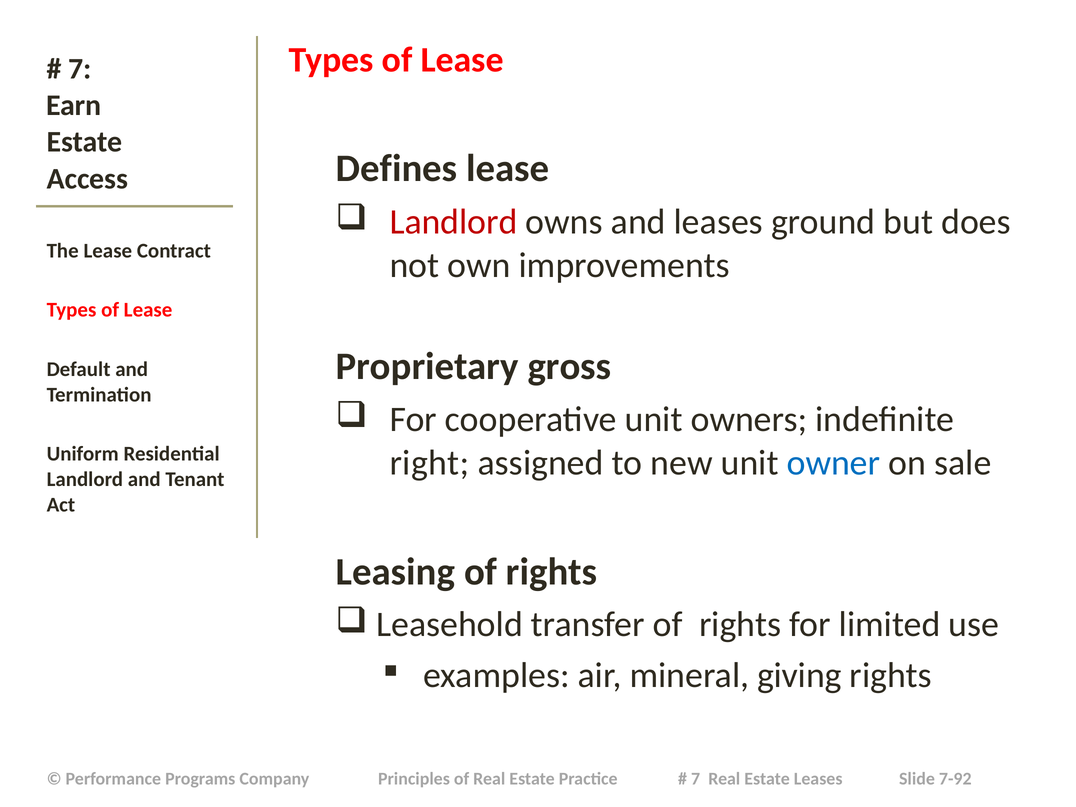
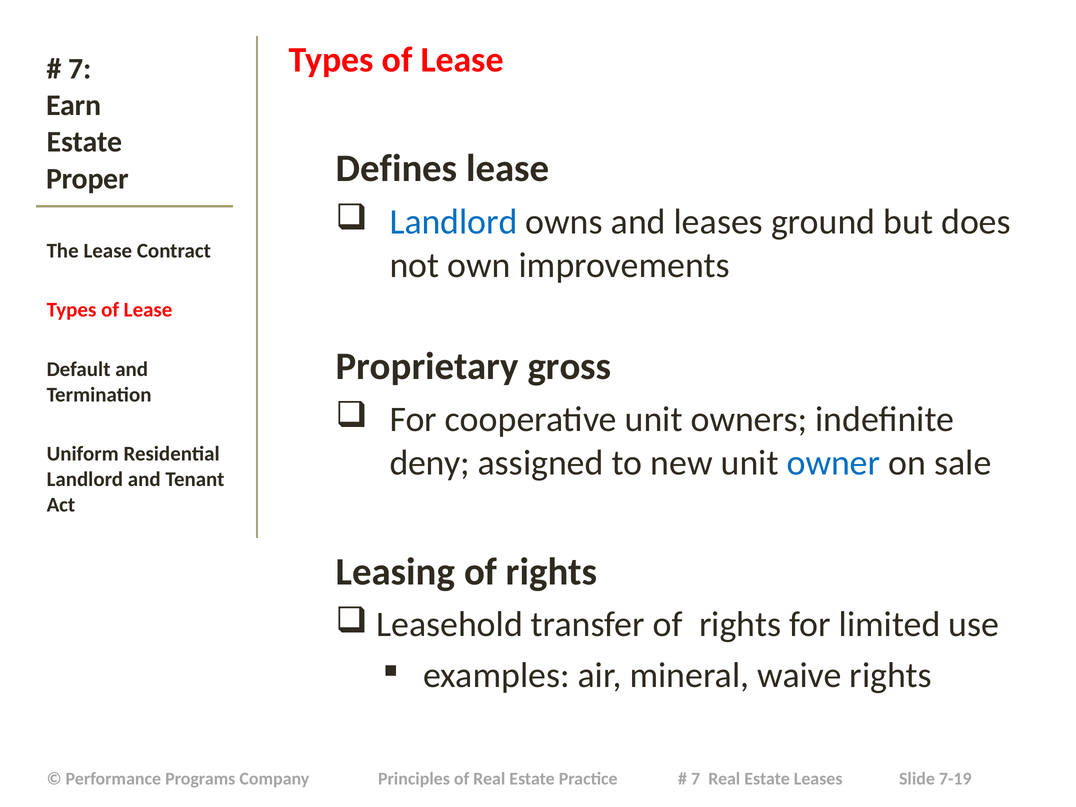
Access: Access -> Proper (87, 179)
Landlord colour: red -> blue (454, 222)
right: right -> deny (430, 463)
giving: giving -> waive (799, 675)
7-92: 7-92 -> 7-19 (955, 779)
